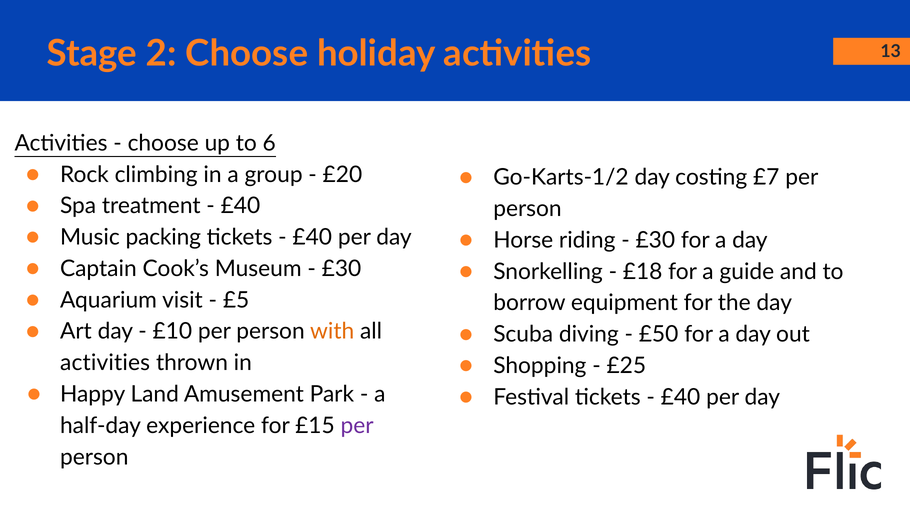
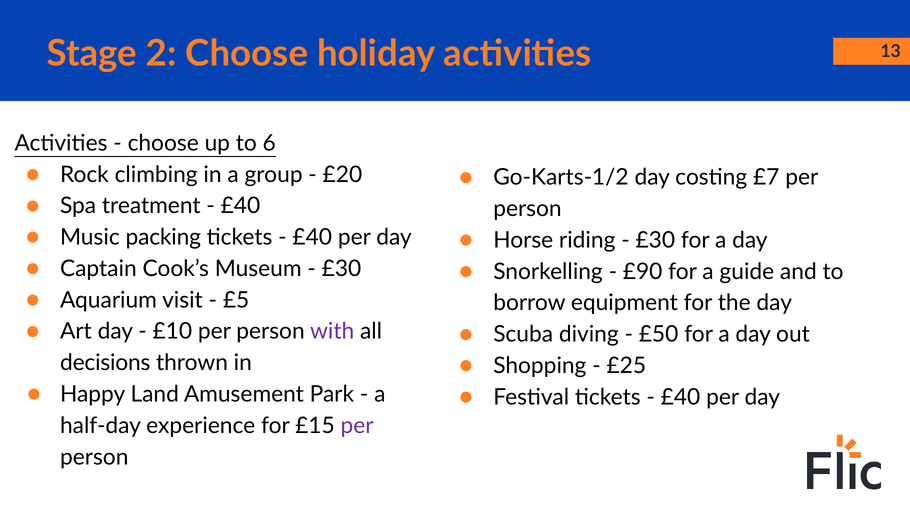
£18: £18 -> £90 (643, 271)
with colour: orange -> purple (332, 331)
activities: activities -> decisions (105, 363)
